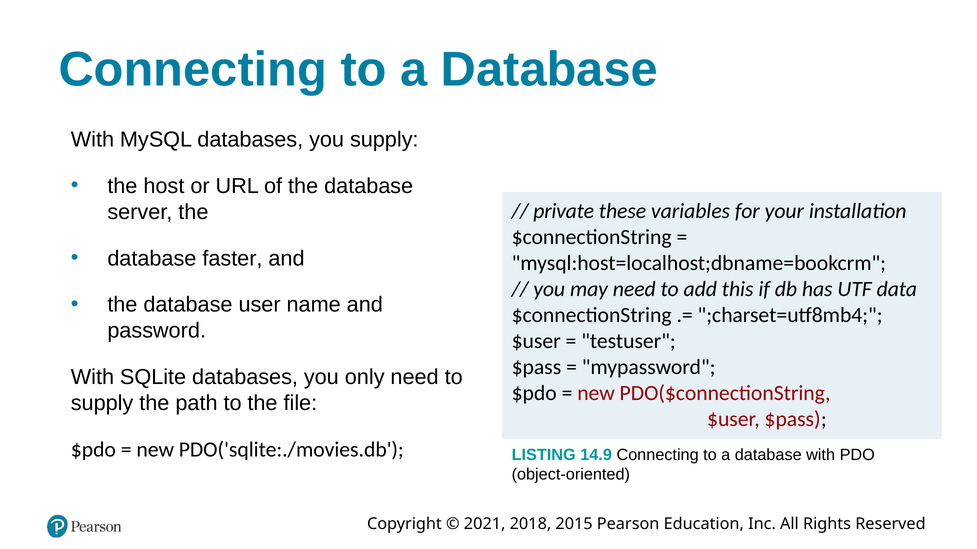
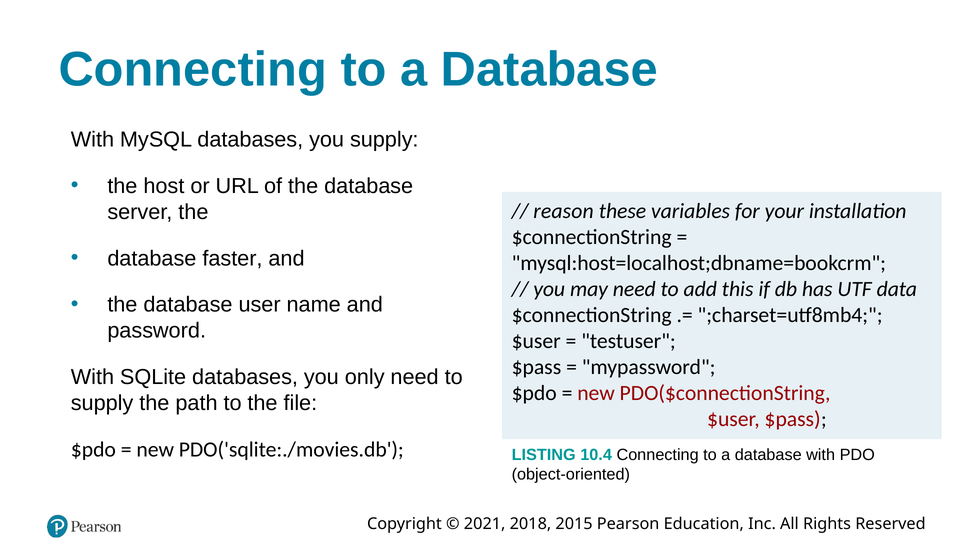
private: private -> reason (564, 211)
14.9: 14.9 -> 10.4 (596, 455)
